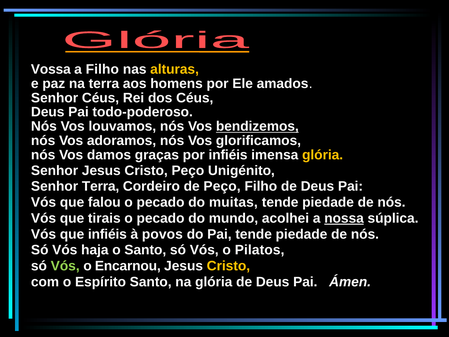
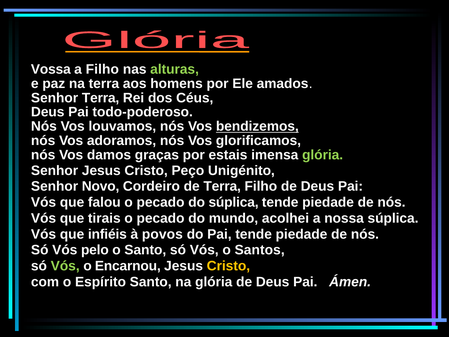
alturas colour: yellow -> light green (175, 69)
Senhor Céus: Céus -> Terra (101, 98)
por infiéis: infiéis -> estais (228, 155)
glória colour: yellow -> light green (323, 155)
Senhor Terra: Terra -> Novo (101, 186)
de Peço: Peço -> Terra (222, 186)
do muitas: muitas -> súplica (234, 202)
nossa underline: present -> none (344, 218)
haja: haja -> pelo (95, 250)
Pilatos: Pilatos -> Santos (260, 250)
